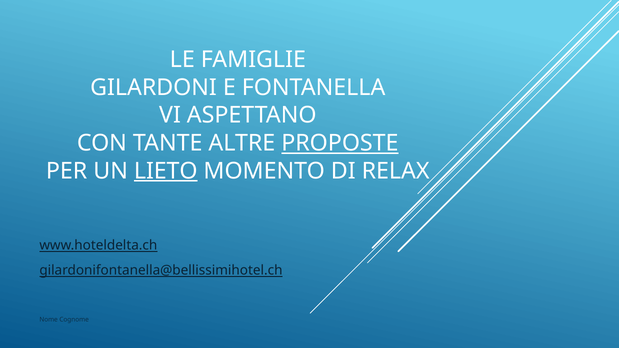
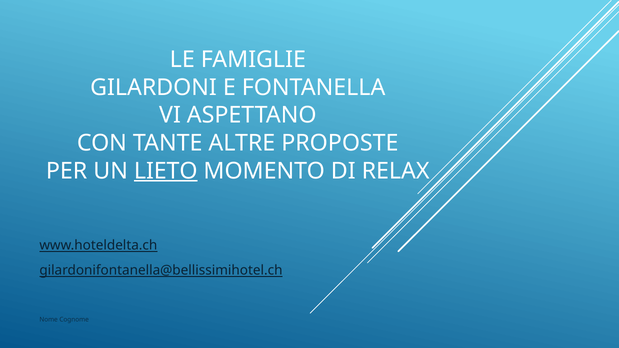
PROPOSTE underline: present -> none (340, 143)
